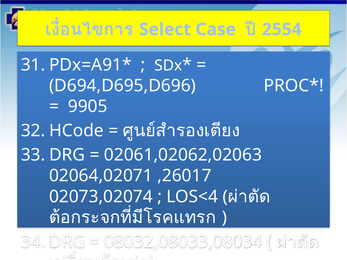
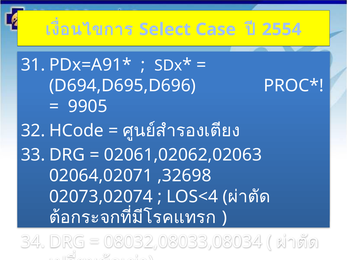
,26017: ,26017 -> ,32698 (184, 176)
